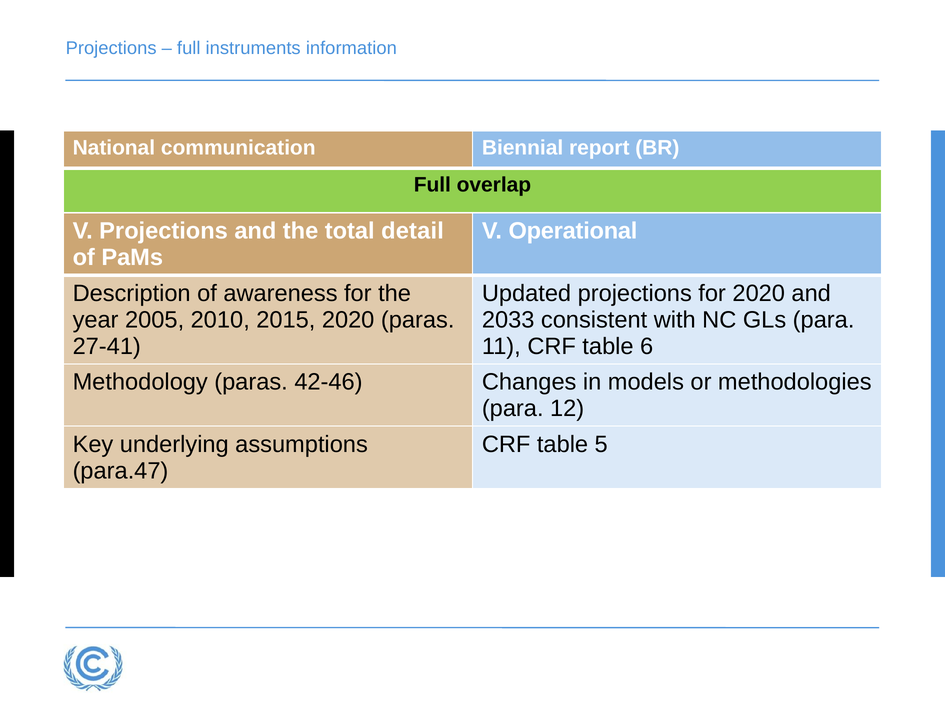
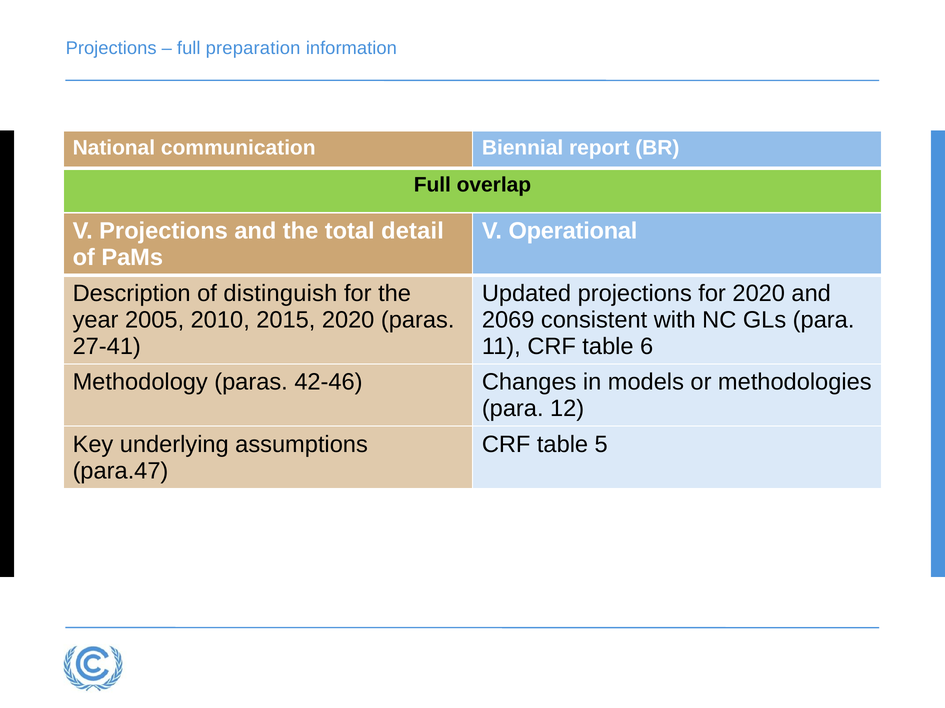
instruments: instruments -> preparation (253, 48)
awareness: awareness -> distinguish (280, 294)
2033: 2033 -> 2069 (508, 320)
